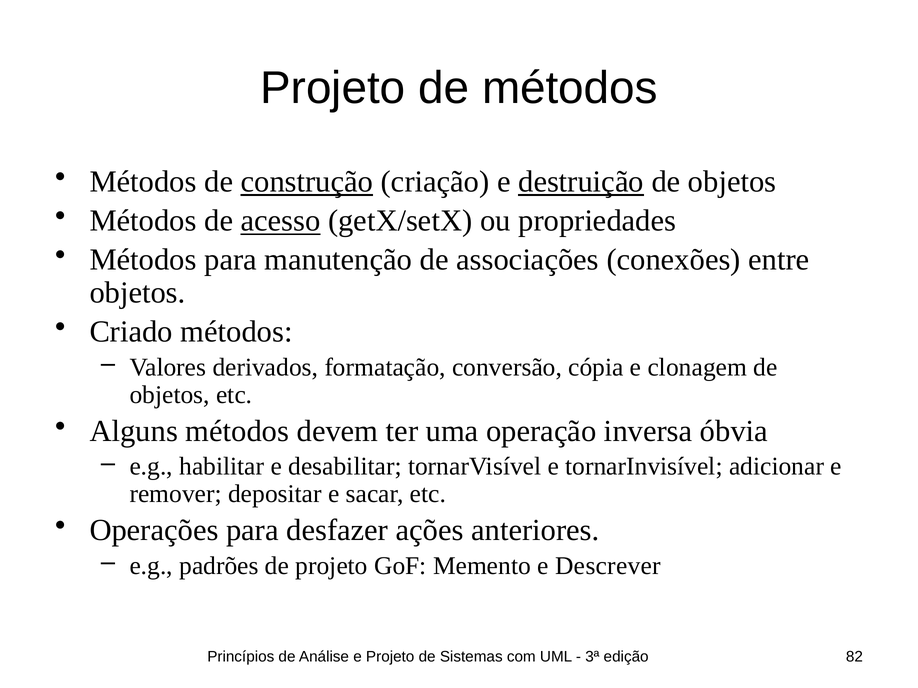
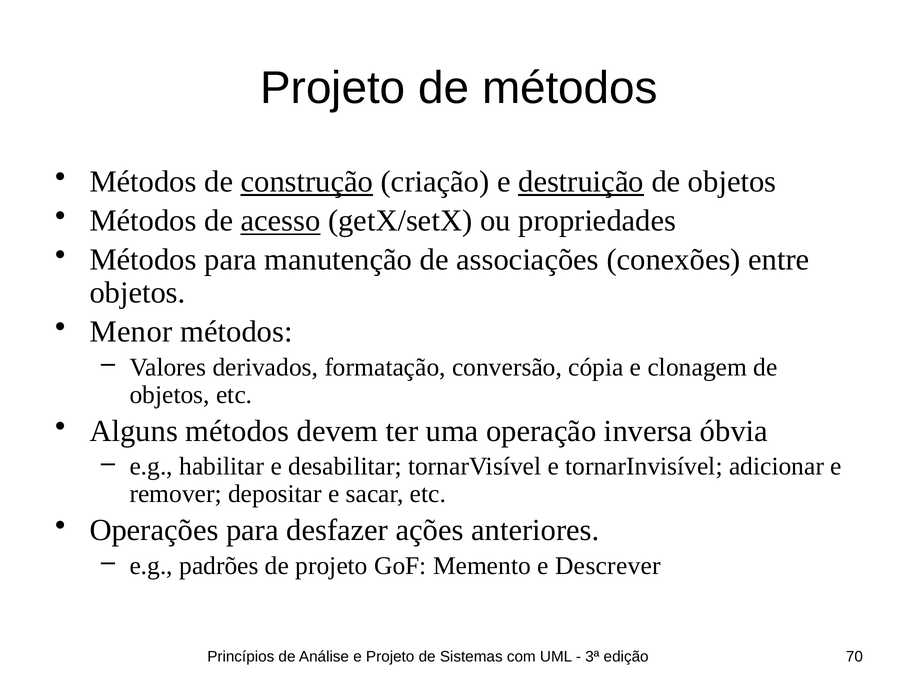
Criado: Criado -> Menor (131, 332)
82: 82 -> 70 (854, 657)
